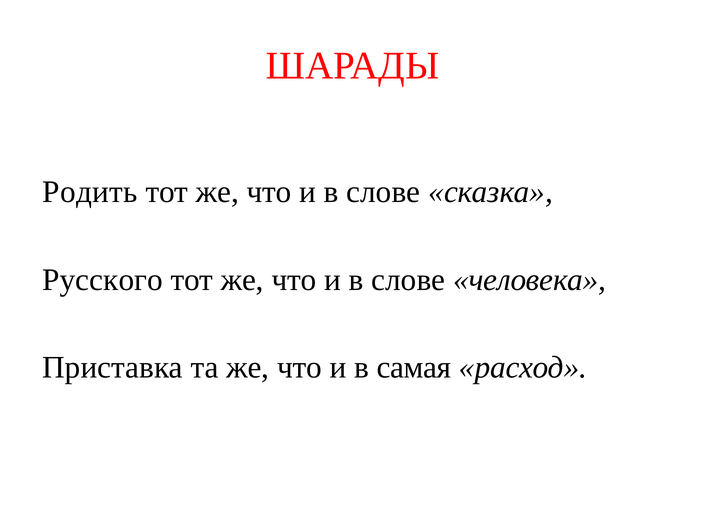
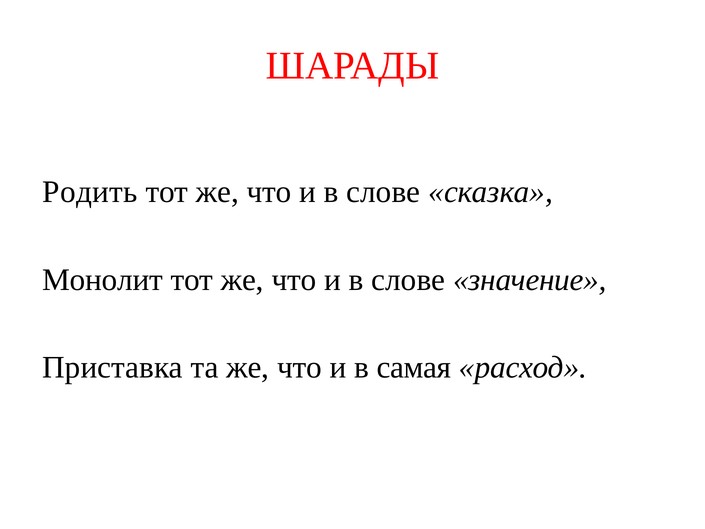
Русского: Русского -> Монолит (103, 280)
человека: человека -> значение (530, 280)
